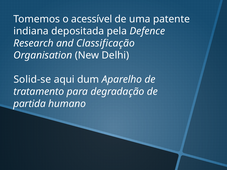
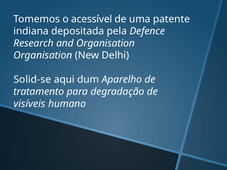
and Classificação: Classificação -> Organisation (106, 43)
partida: partida -> visíveis (29, 104)
